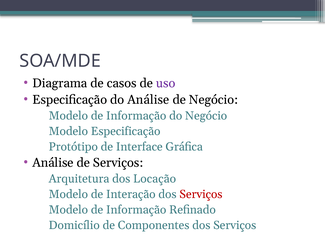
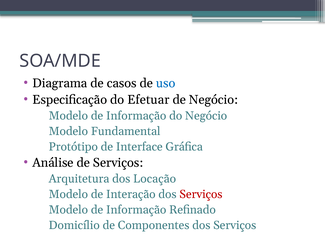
uso colour: purple -> blue (166, 83)
do Análise: Análise -> Efetuar (148, 100)
Modelo Especificação: Especificação -> Fundamental (126, 131)
